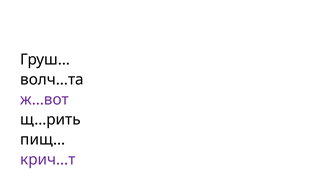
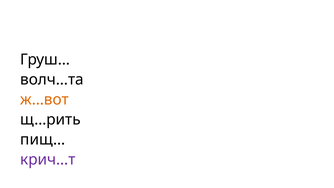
ж…вот colour: purple -> orange (44, 99)
